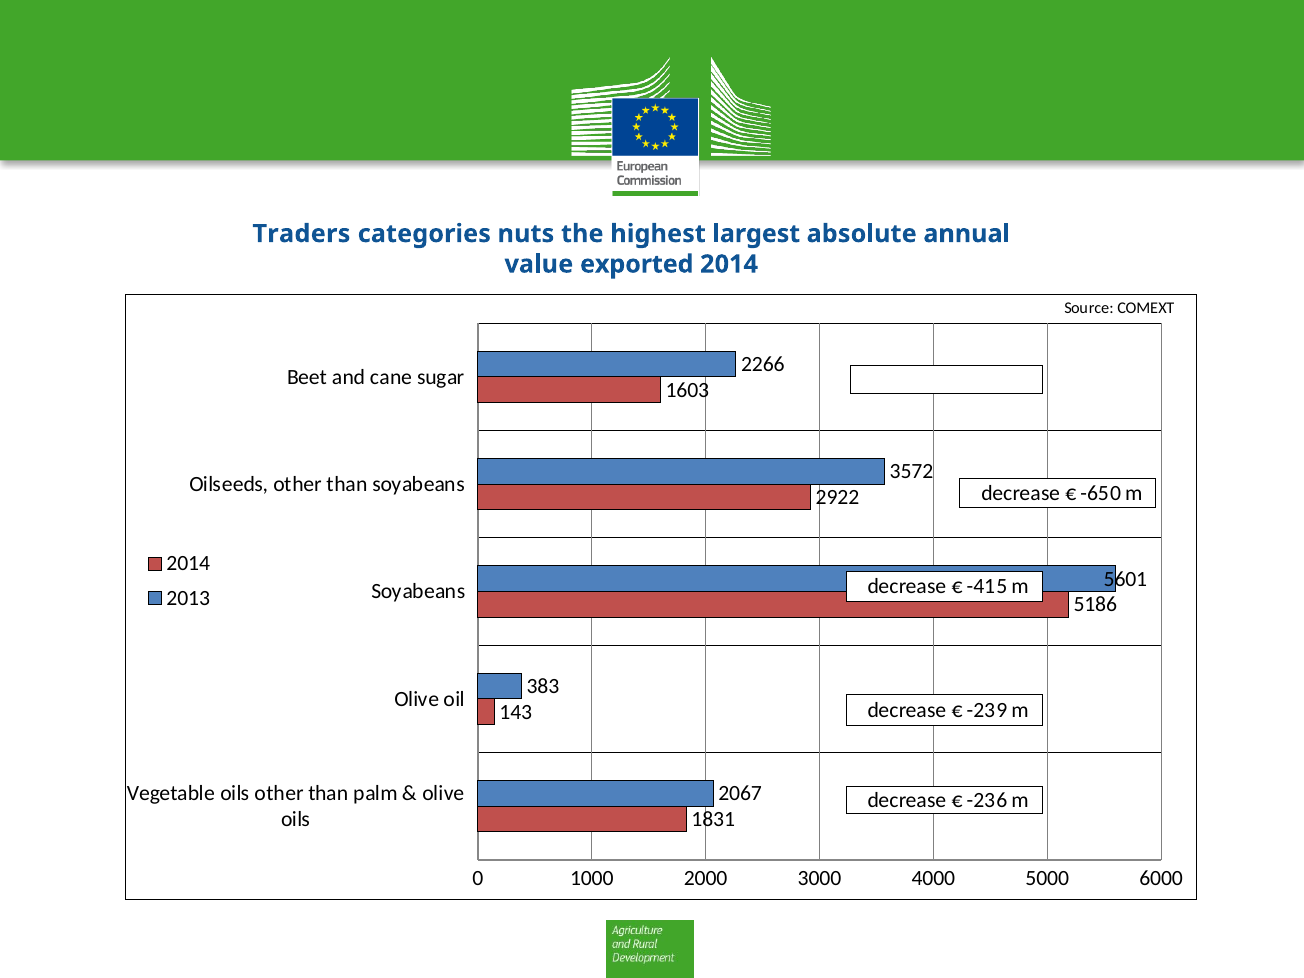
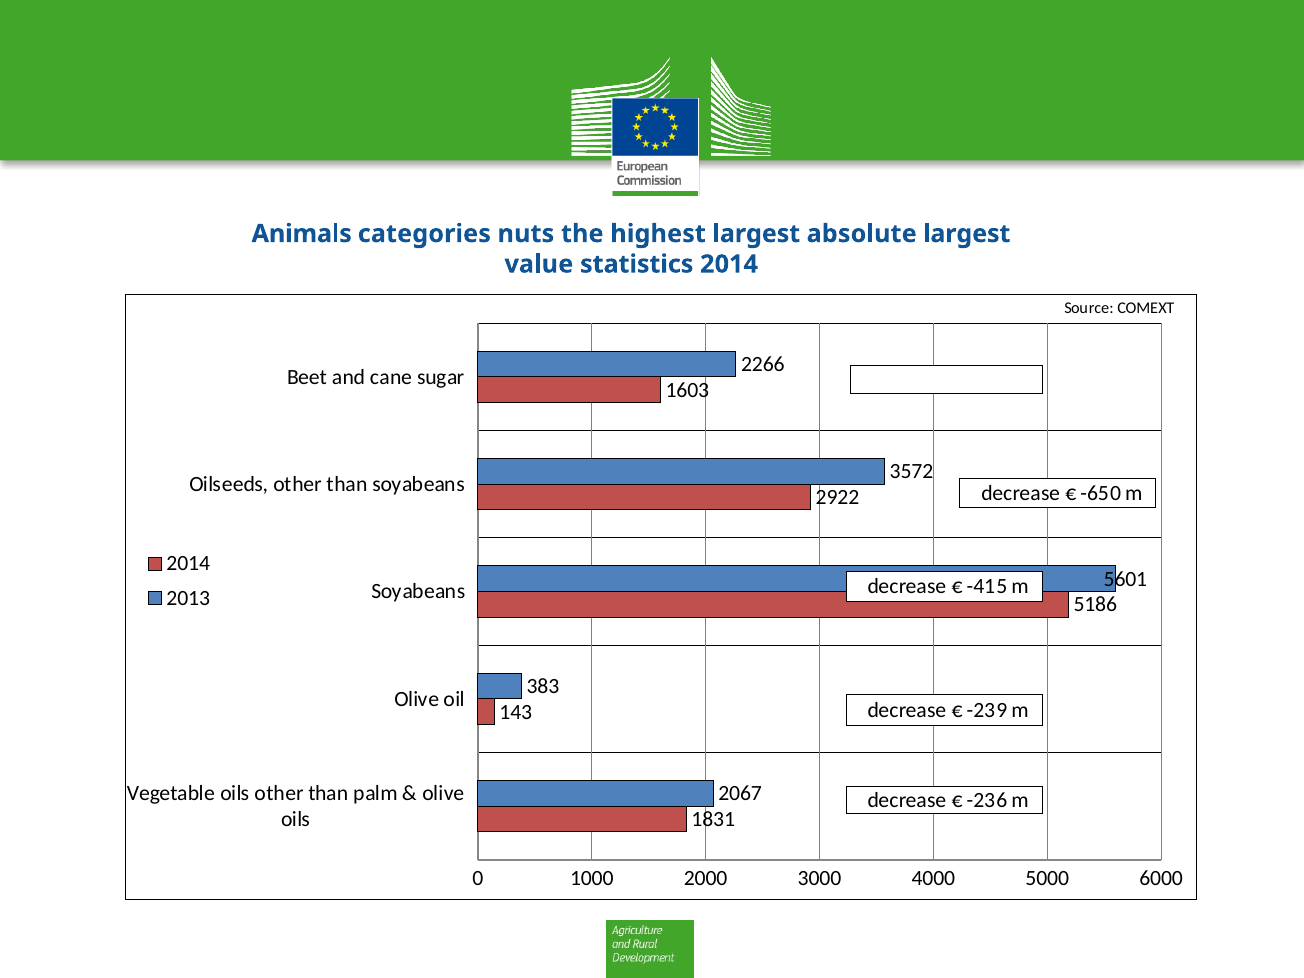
Traders: Traders -> Animals (302, 234)
absolute annual: annual -> largest (967, 234)
exported: exported -> statistics (637, 264)
